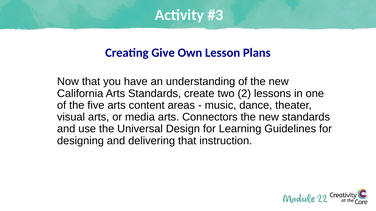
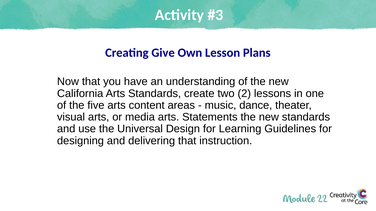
Connectors: Connectors -> Statements (210, 117)
